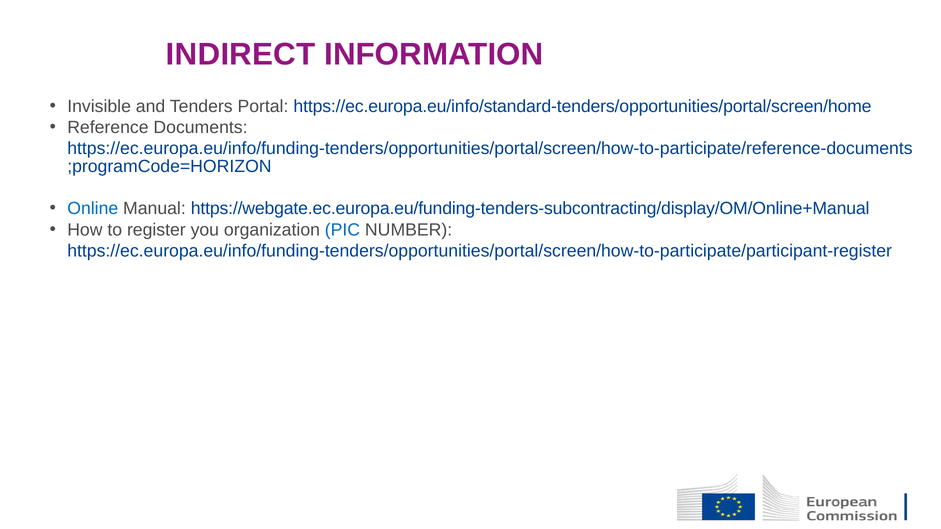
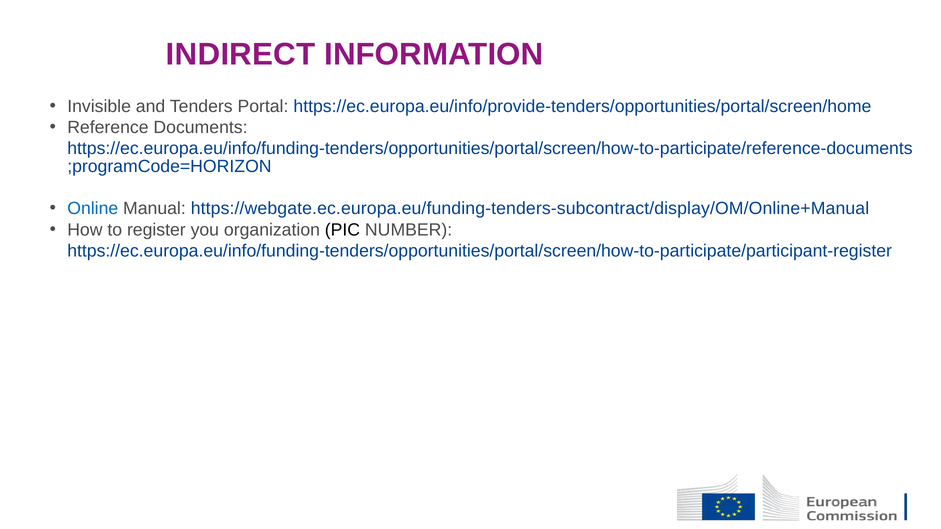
https://ec.europa.eu/info/standard-tenders/opportunities/portal/screen/home: https://ec.europa.eu/info/standard-tenders/opportunities/portal/screen/home -> https://ec.europa.eu/info/provide-tenders/opportunities/portal/screen/home (582, 106)
https://webgate.ec.europa.eu/funding-tenders-subcontracting/display/OM/Online+Manual: https://webgate.ec.europa.eu/funding-tenders-subcontracting/display/OM/Online+Manual -> https://webgate.ec.europa.eu/funding-tenders-subcontract/display/OM/Online+Manual (530, 209)
PIC colour: blue -> black (342, 230)
